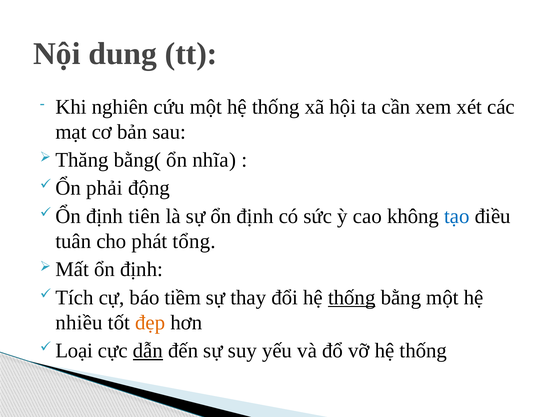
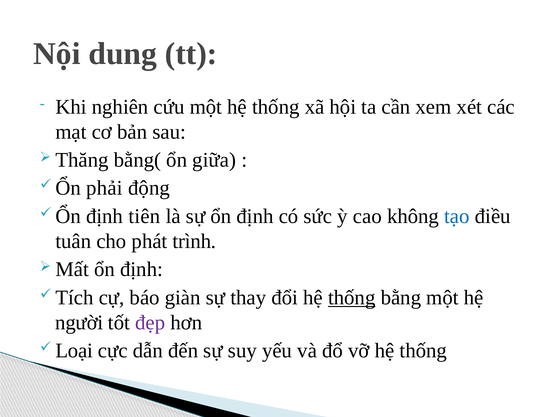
nhĩa: nhĩa -> giữa (214, 160)
tổng: tổng -> trình (194, 241)
tiềm: tiềm -> giàn (183, 297)
nhiều: nhiều -> người (79, 322)
đẹp colour: orange -> purple (150, 322)
dẫn underline: present -> none (148, 350)
